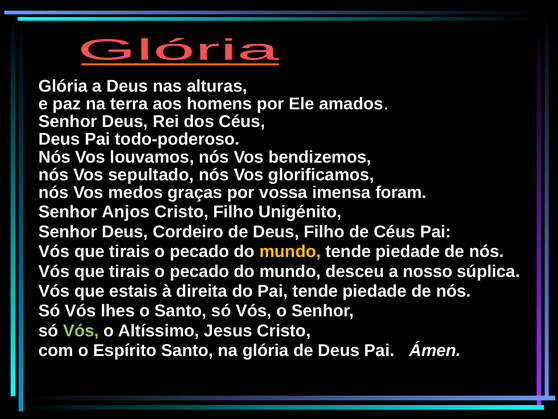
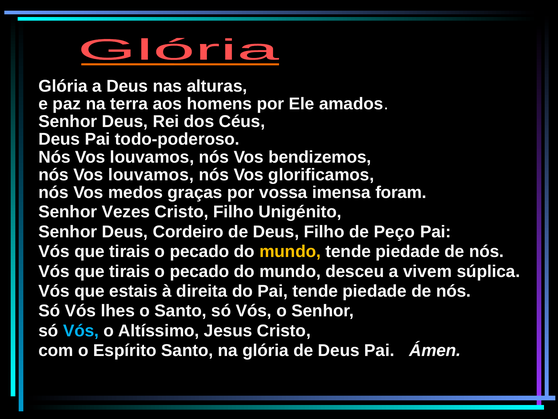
sepultado: sepultado -> louvamos (151, 175)
Anjos: Anjos -> Vezes (126, 212)
de Céus: Céus -> Peço (394, 232)
nosso: nosso -> vivem (427, 271)
Vós colour: light green -> light blue (81, 330)
